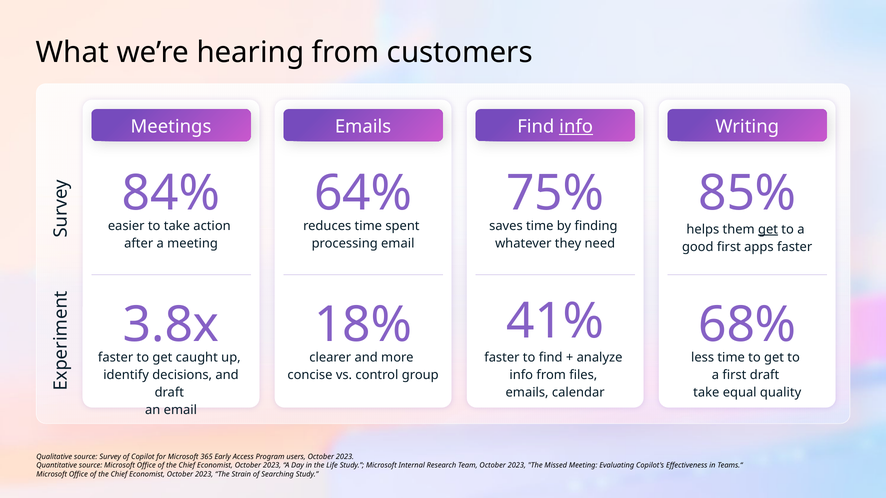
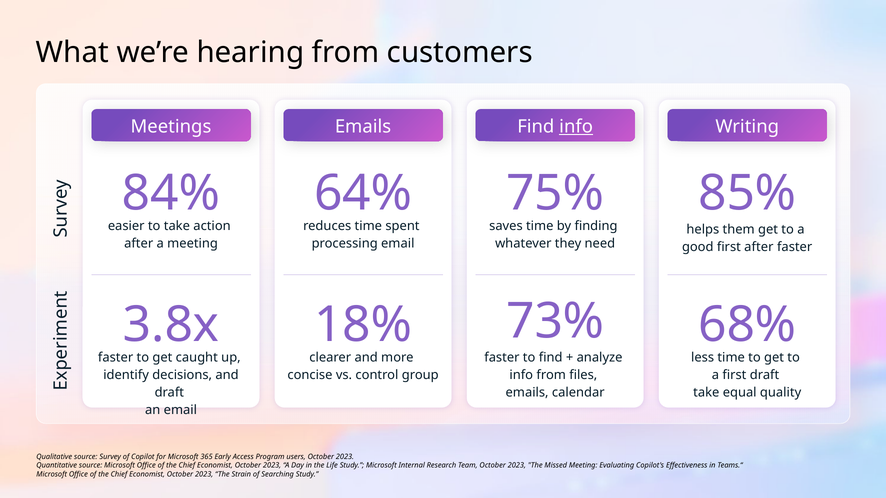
get underline: present -> none (768, 230)
first apps: apps -> after (759, 247)
41%: 41% -> 73% (555, 322)
